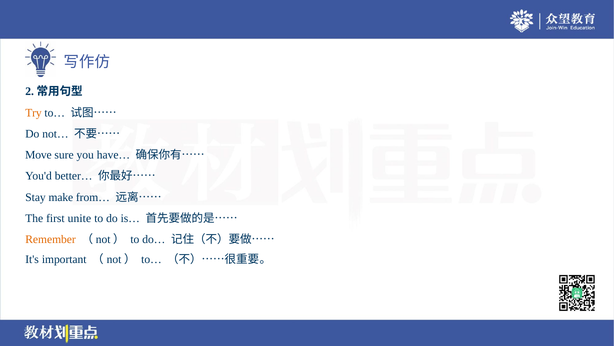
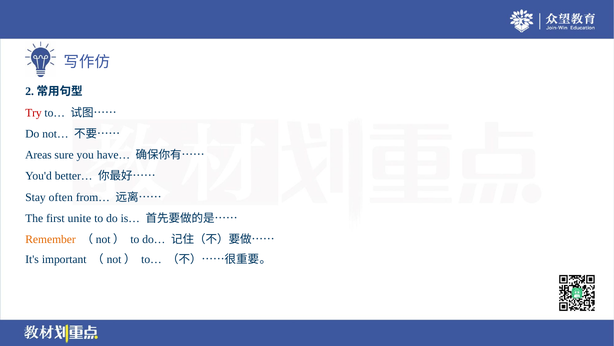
Try colour: orange -> red (33, 113)
Move: Move -> Areas (38, 155)
make: make -> often (61, 197)
